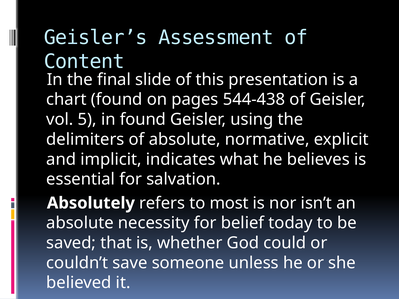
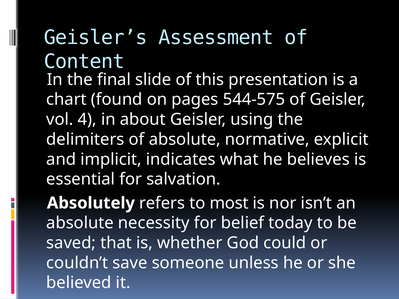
544-438: 544-438 -> 544-575 (254, 100)
5: 5 -> 4 (87, 120)
in found: found -> about (143, 120)
